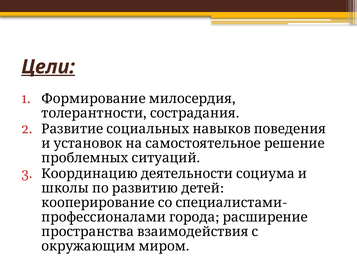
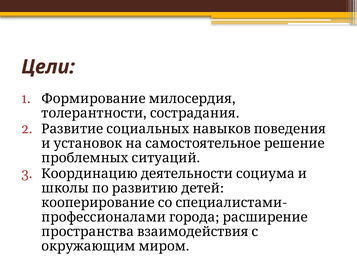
Цели underline: present -> none (48, 67)
